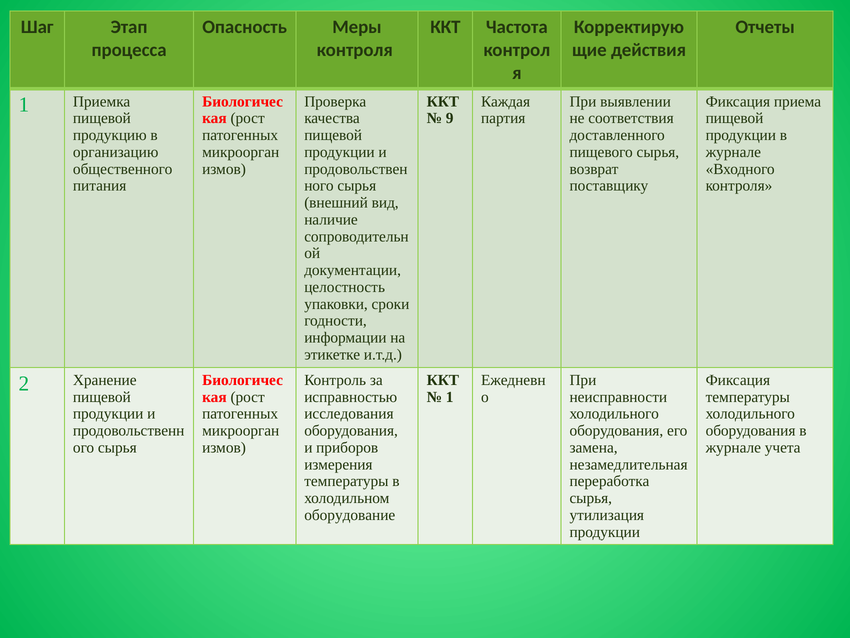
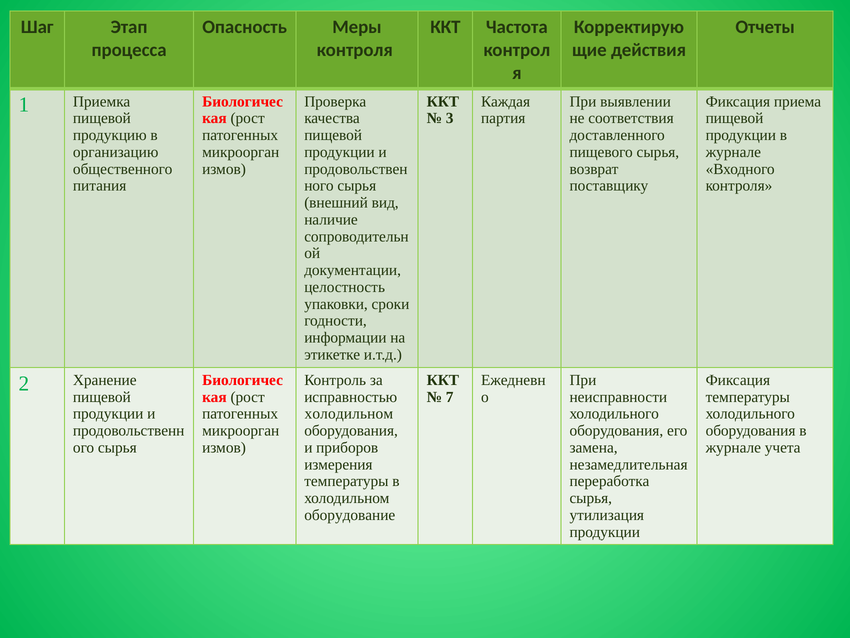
9: 9 -> 3 (450, 118)
1: 1 -> 7 (450, 397)
исследования: исследования -> холодильном (349, 414)
